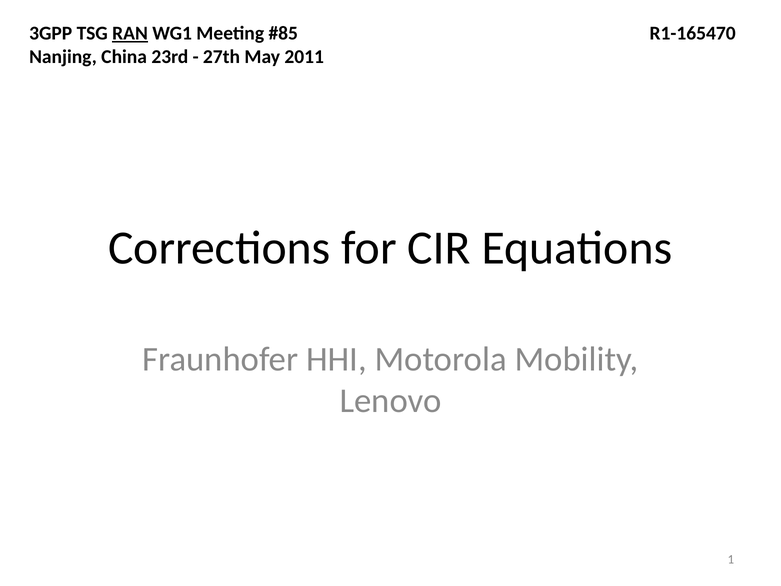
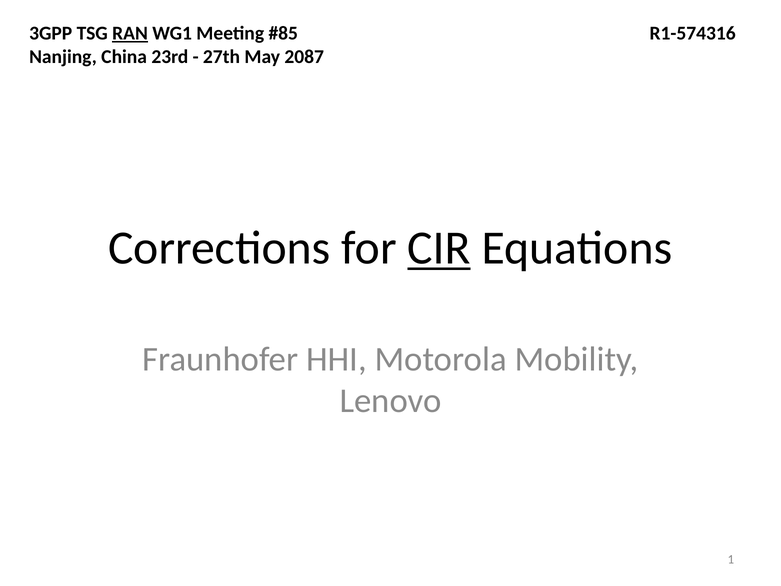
R1-165470: R1-165470 -> R1-574316 (693, 33)
2011: 2011 -> 2087 (304, 57)
CIR underline: none -> present (439, 248)
